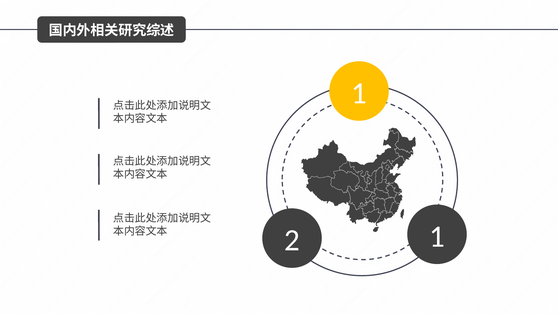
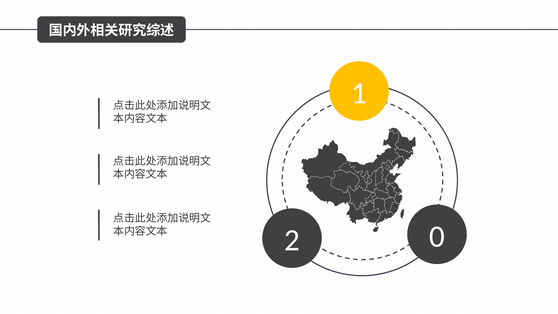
2 1: 1 -> 0 (437, 236)
